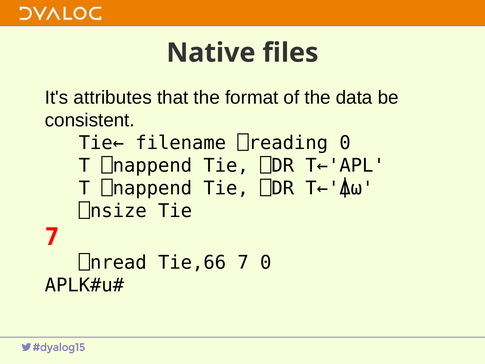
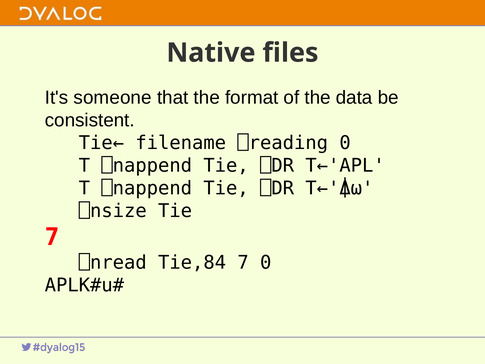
attributes: attributes -> someone (113, 98)
Tie,66: Tie,66 -> Tie,84 (192, 263)
